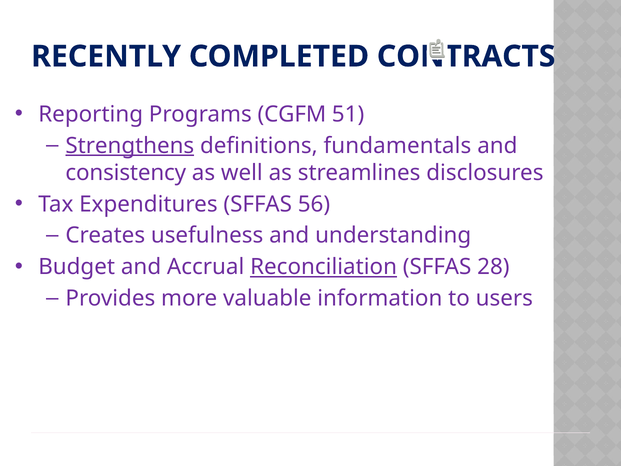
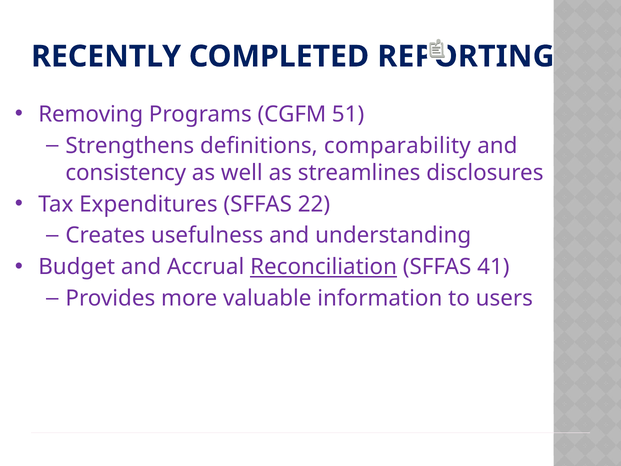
CONTRACTS: CONTRACTS -> REPORTING (466, 56)
Reporting: Reporting -> Removing (91, 114)
Strengthens underline: present -> none (130, 146)
fundamentals: fundamentals -> comparability (397, 146)
56: 56 -> 22 (314, 204)
28: 28 -> 41 (493, 267)
